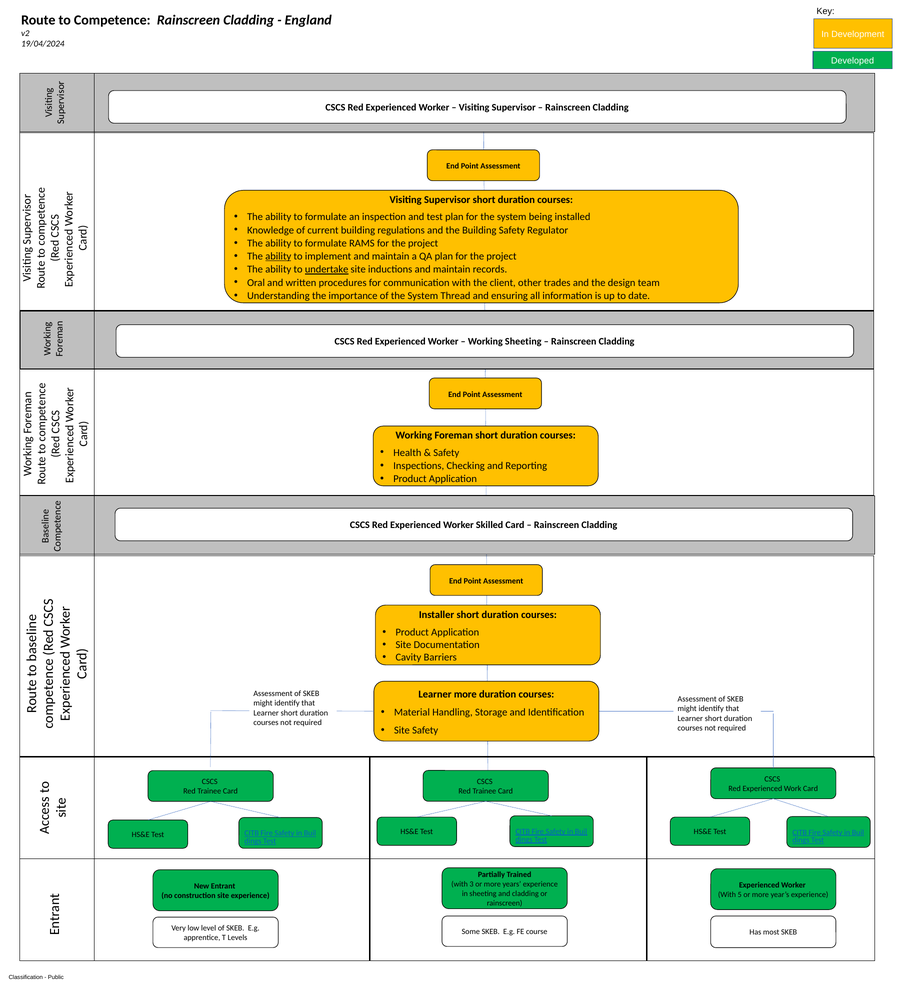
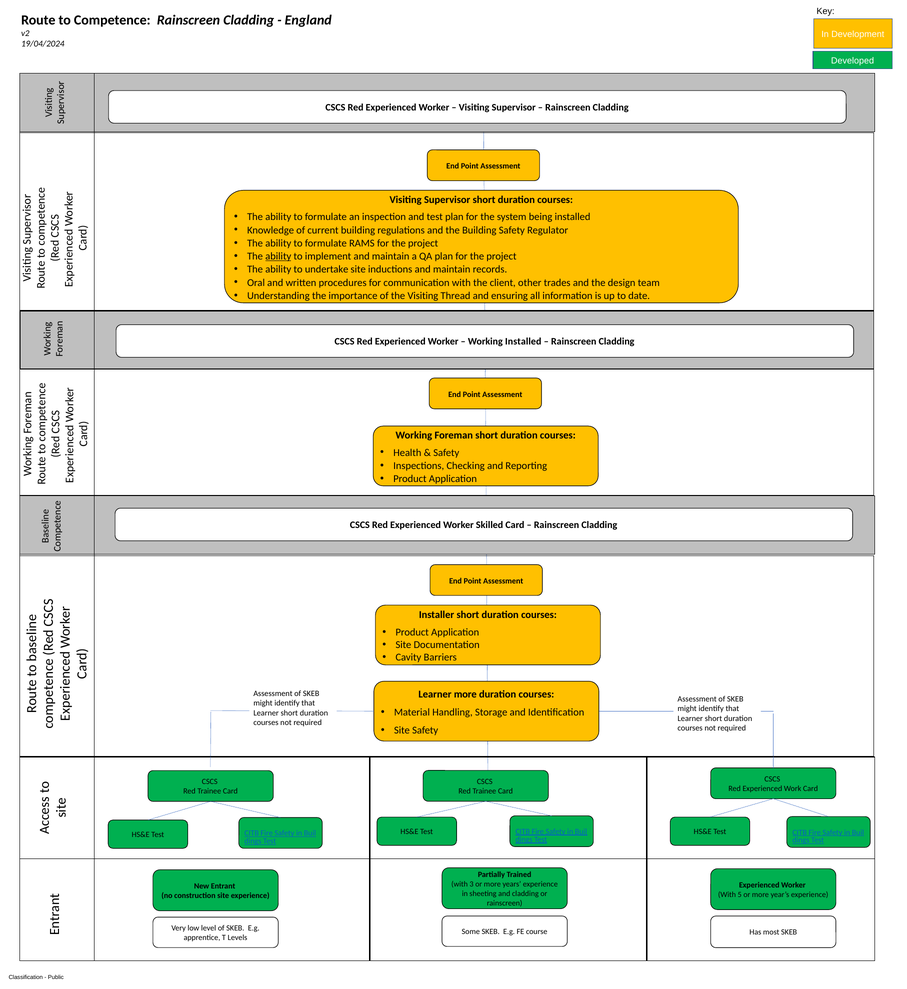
undertake underline: present -> none (327, 270)
of the System: System -> Visiting (423, 296)
Working Sheeting: Sheeting -> Installed (523, 342)
